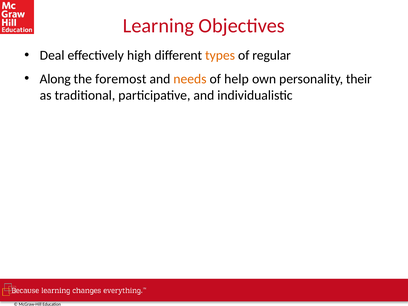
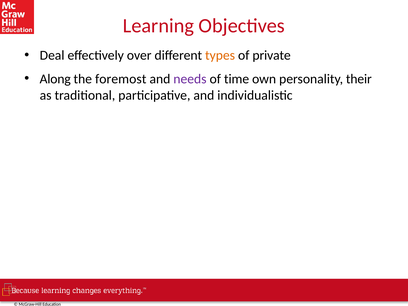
high: high -> over (139, 55)
regular: regular -> private (272, 55)
needs colour: orange -> purple (190, 79)
help: help -> time (237, 79)
